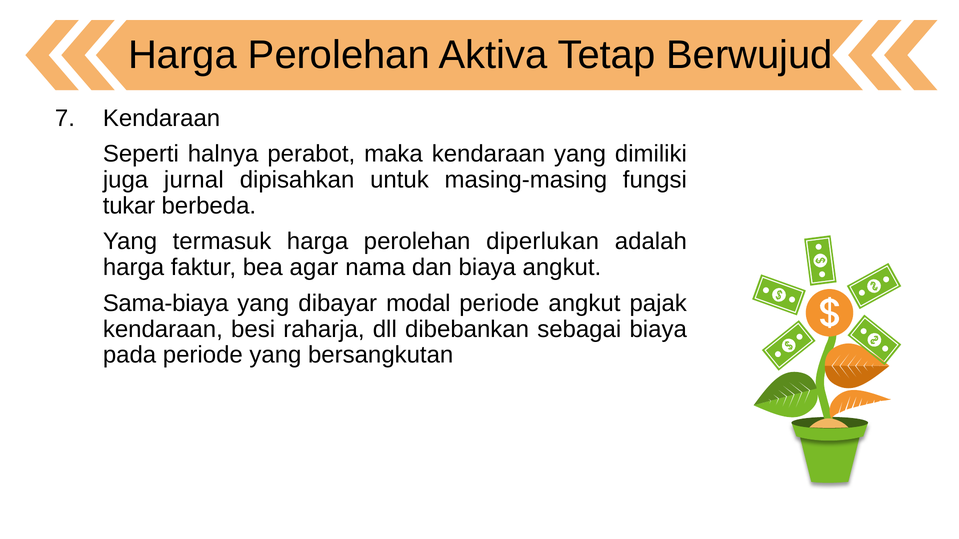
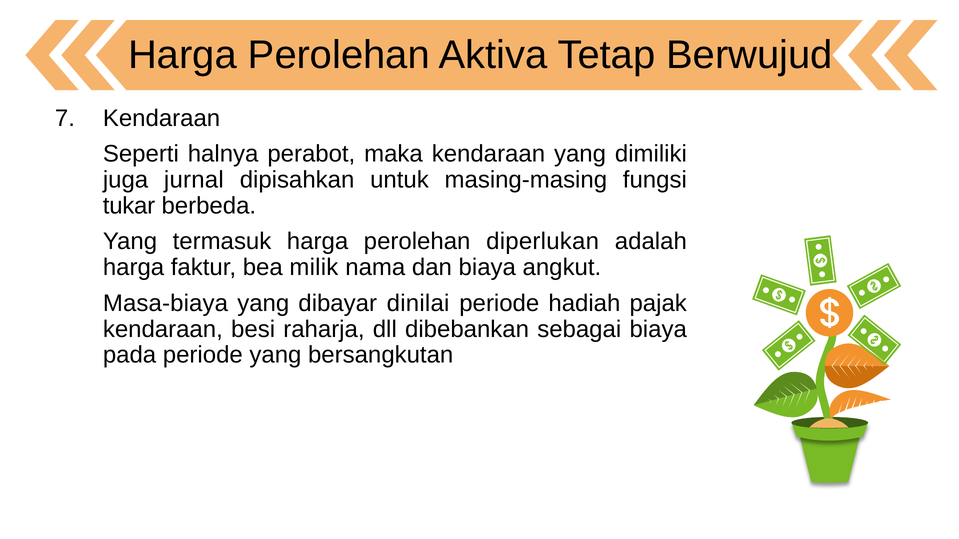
agar: agar -> milik (314, 268)
Sama-biaya: Sama-biaya -> Masa-biaya (165, 303)
modal: modal -> dinilai (418, 303)
periode angkut: angkut -> hadiah (584, 303)
